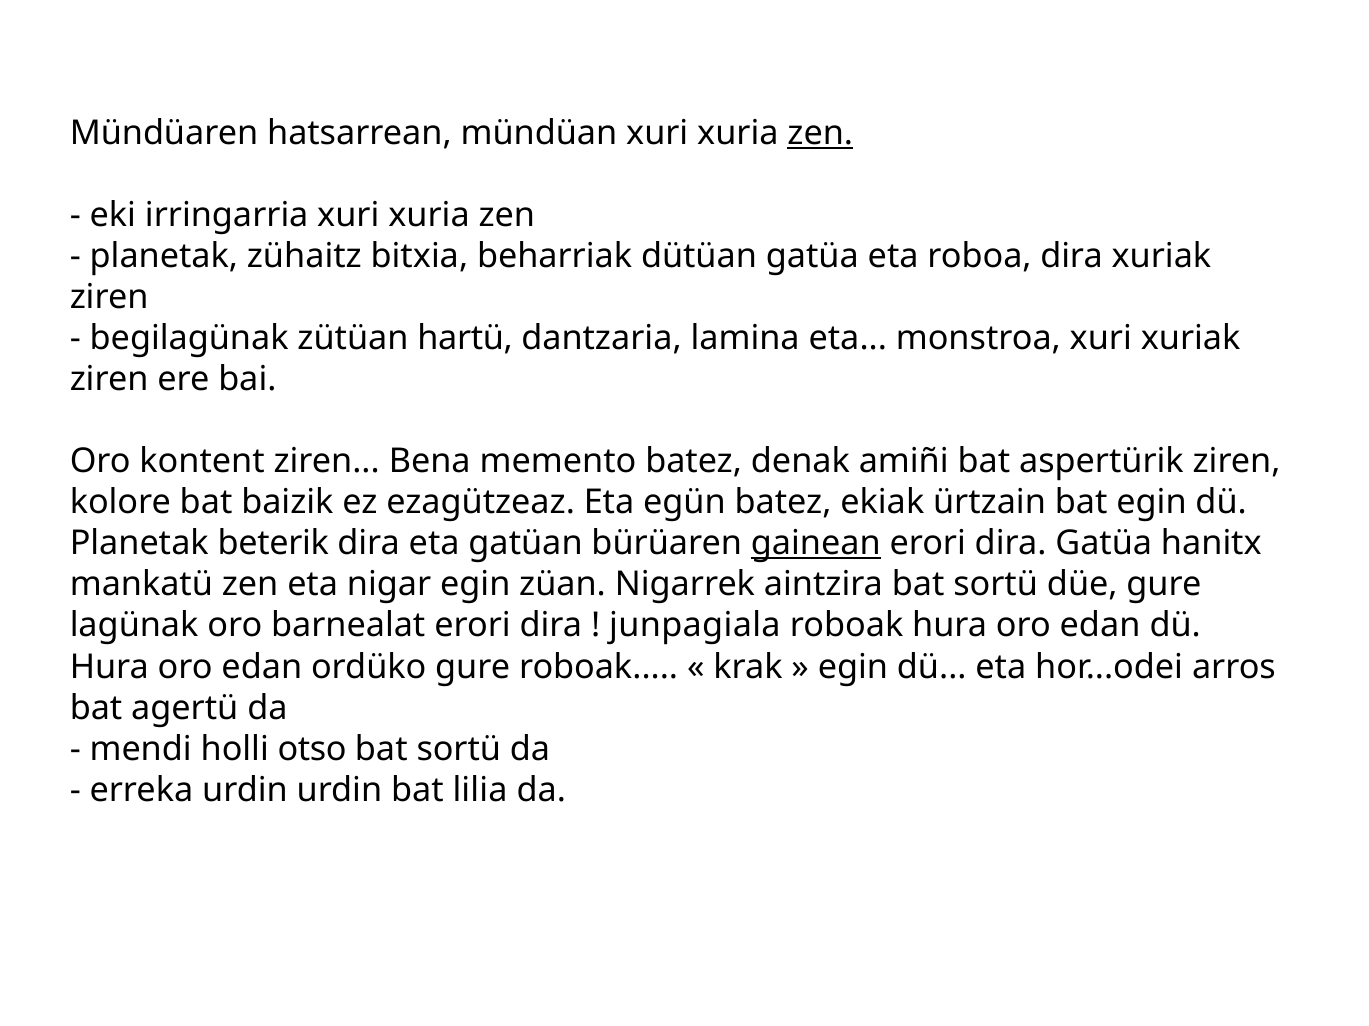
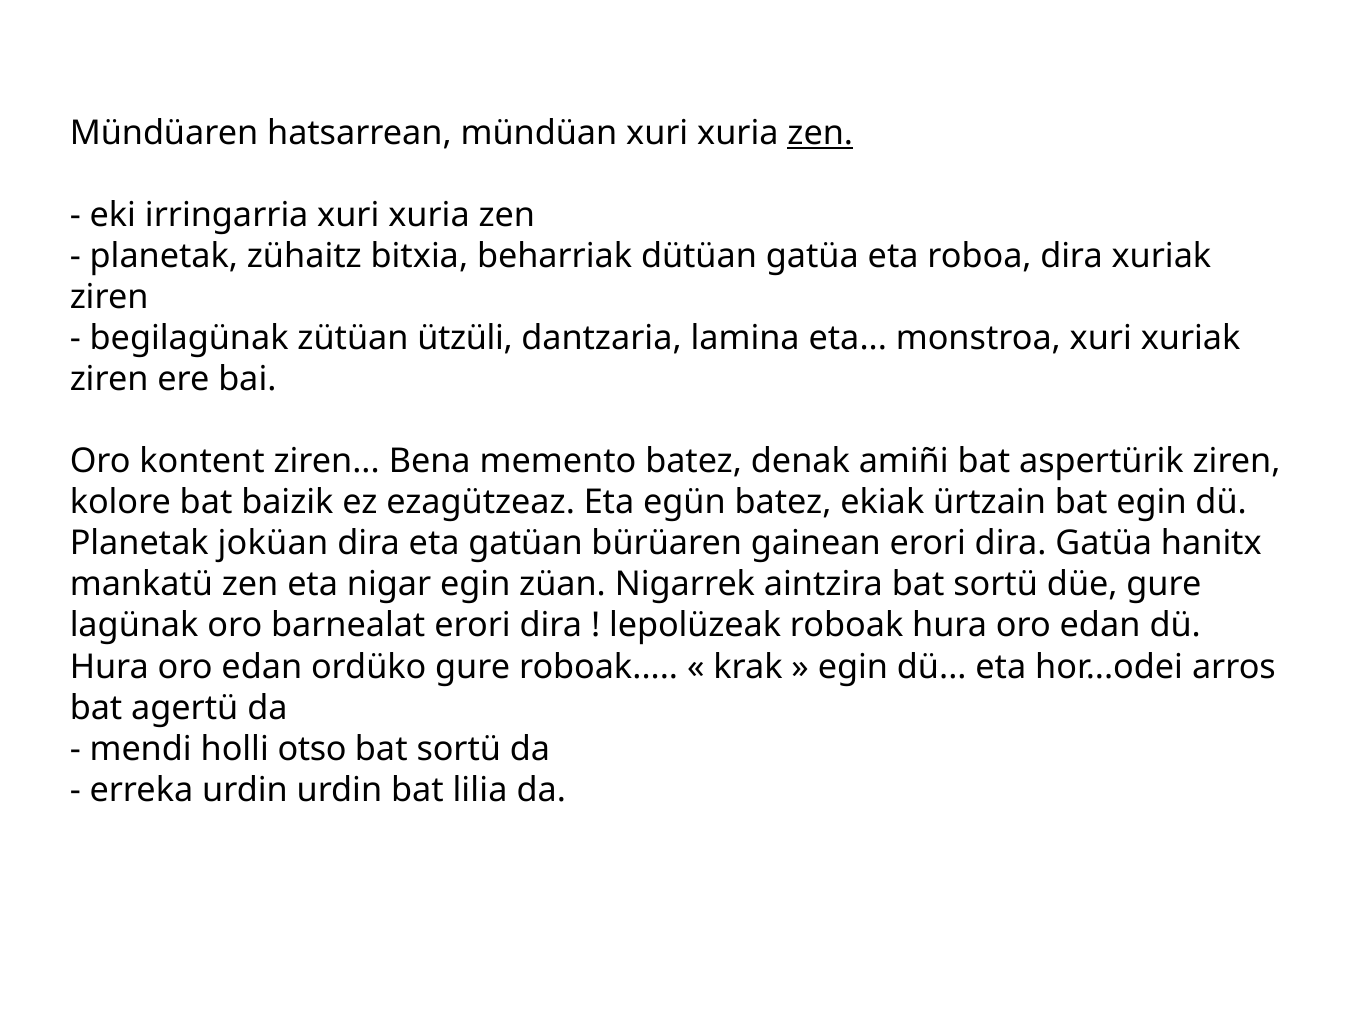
hartü: hartü -> ützüli (465, 339)
beterik: beterik -> joküan (273, 544)
gainean underline: present -> none (816, 544)
junpagiala: junpagiala -> lepolüzeak (695, 626)
